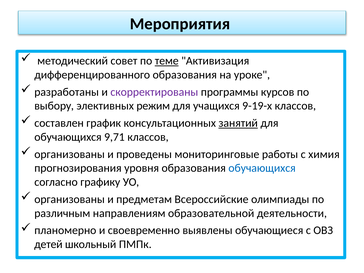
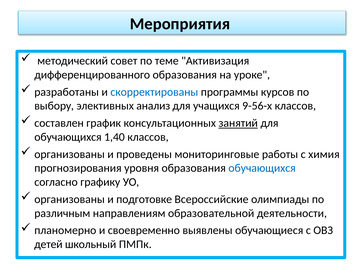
теме underline: present -> none (167, 61)
скорректированы colour: purple -> blue (154, 92)
режим: режим -> анализ (153, 106)
9-19-х: 9-19-х -> 9-56-х (257, 106)
9,71: 9,71 -> 1,40 (114, 137)
предметам: предметам -> подготовке (144, 199)
